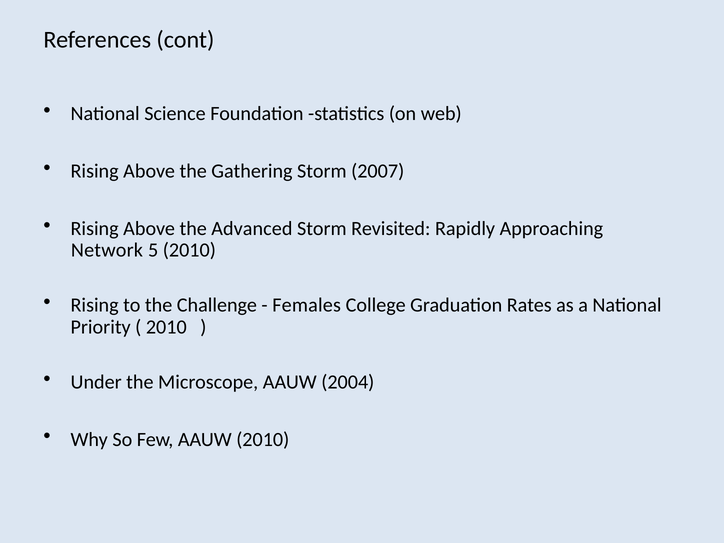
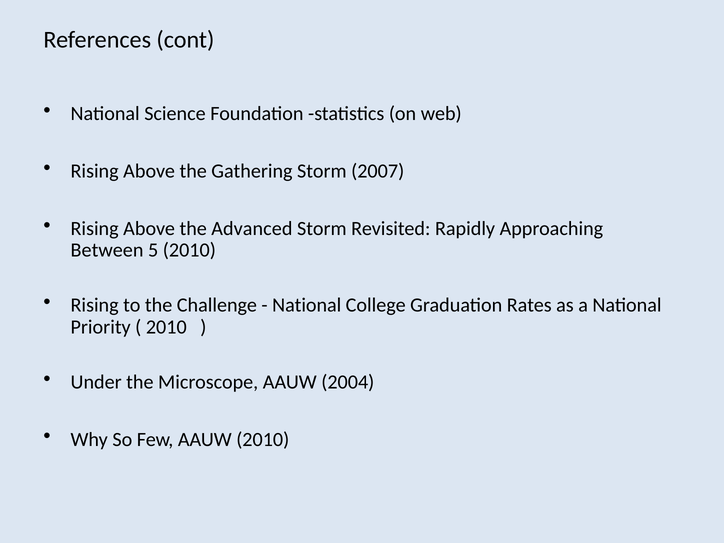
Network: Network -> Between (107, 250)
Females: Females -> National (307, 305)
